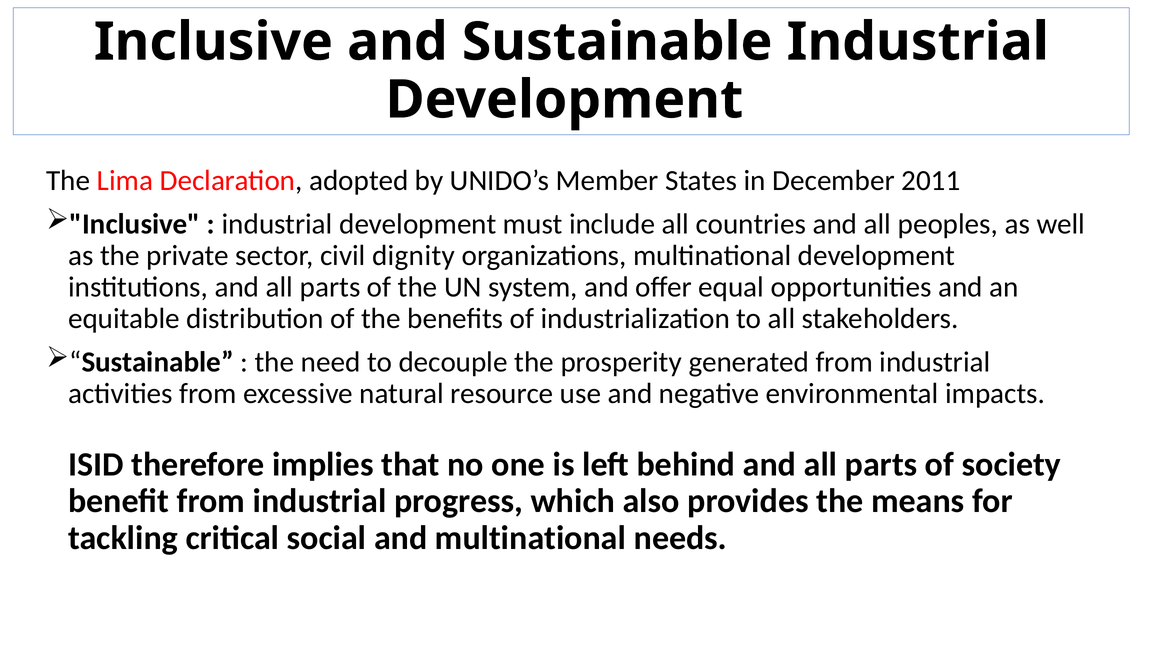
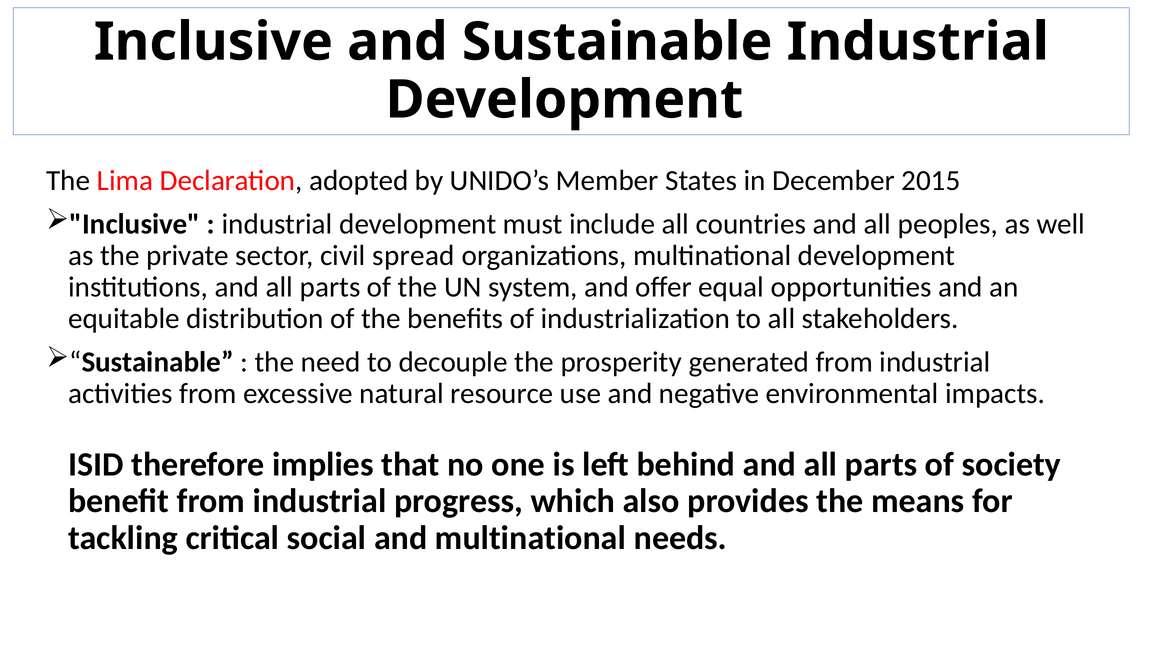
2011: 2011 -> 2015 (931, 181)
dignity: dignity -> spread (414, 256)
